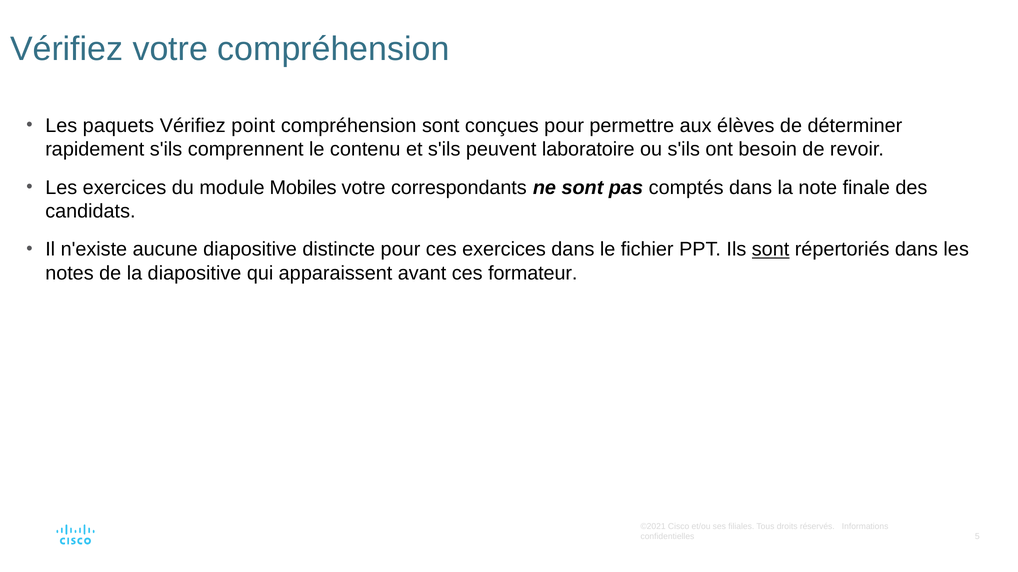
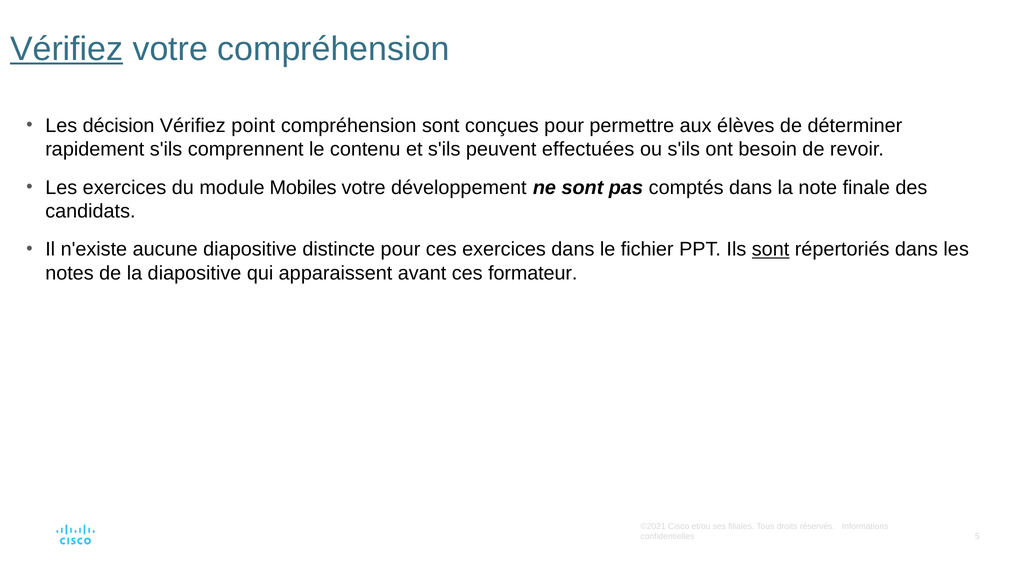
Vérifiez underline: none -> present (67, 49)
paquets: paquets -> décision (119, 126)
laboratoire: laboratoire -> effectuées (588, 150)
correspondants: correspondants -> développement (459, 188)
